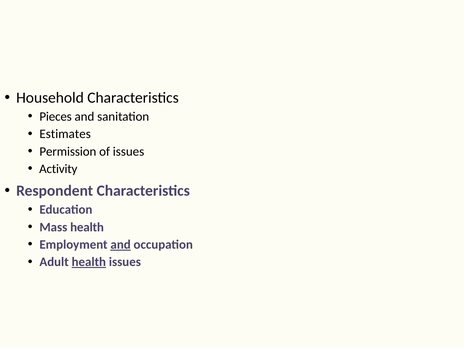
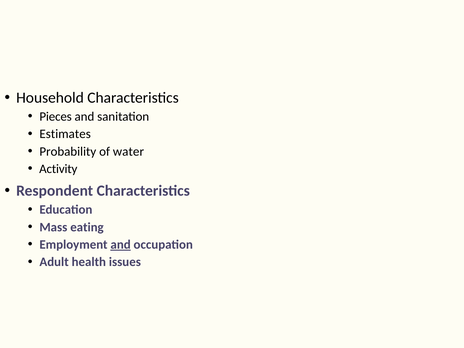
Permission: Permission -> Probability (68, 151)
of issues: issues -> water (128, 151)
Mass health: health -> eating (87, 227)
health underline: present -> none (89, 262)
